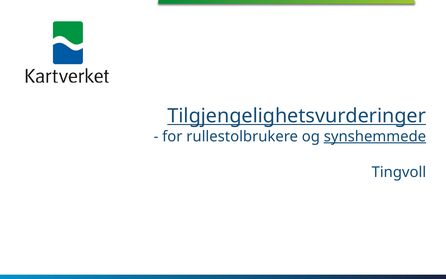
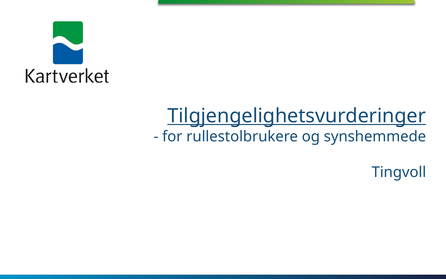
synshemmede underline: present -> none (375, 136)
